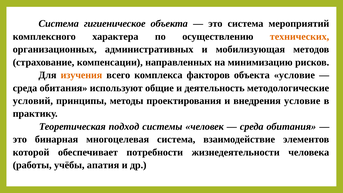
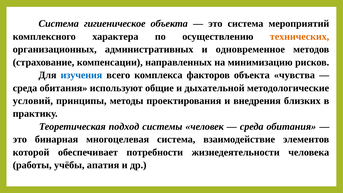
мобилизующая: мобилизующая -> одновременное (250, 49)
изучения colour: orange -> blue (81, 75)
объекта условие: условие -> чувства (294, 75)
деятельность: деятельность -> дыхательной (215, 88)
внедрения условие: условие -> близких (302, 101)
